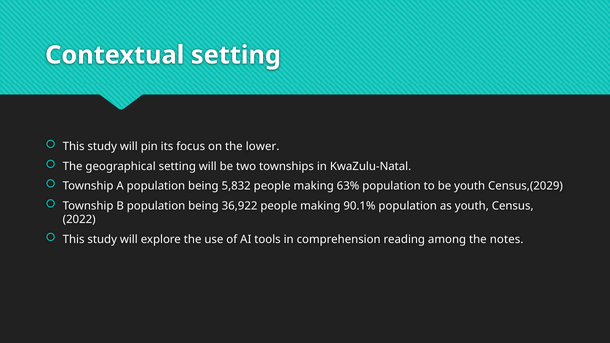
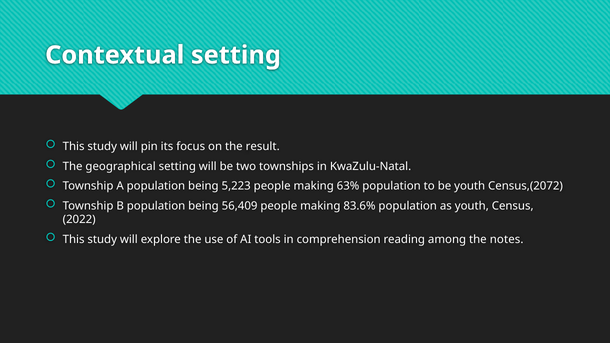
lower: lower -> result (263, 146)
5,832: 5,832 -> 5,223 (236, 186)
Census,(2029: Census,(2029 -> Census,(2072 (525, 186)
36,922: 36,922 -> 56,409 (240, 206)
90.1%: 90.1% -> 83.6% (359, 206)
